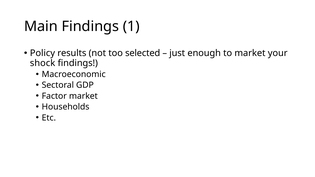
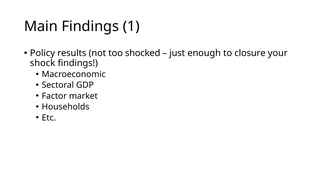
selected: selected -> shocked (143, 53)
to market: market -> closure (250, 53)
